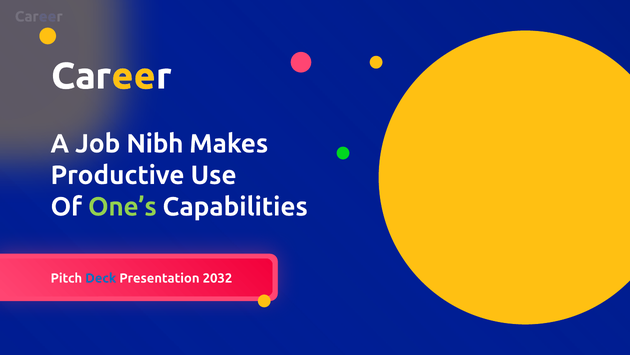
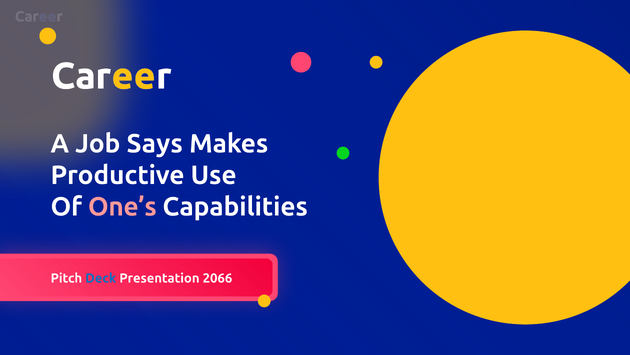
Nibh: Nibh -> Says (155, 143)
One’s colour: light green -> pink (122, 206)
2032: 2032 -> 2066 (217, 278)
